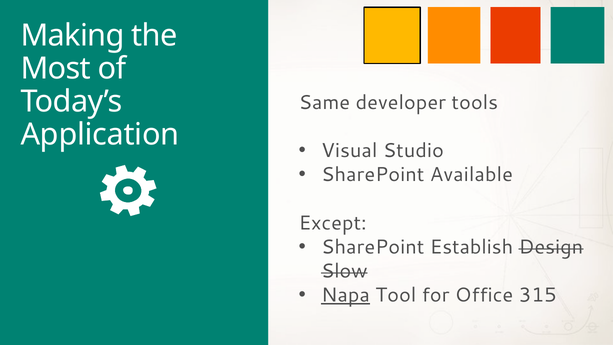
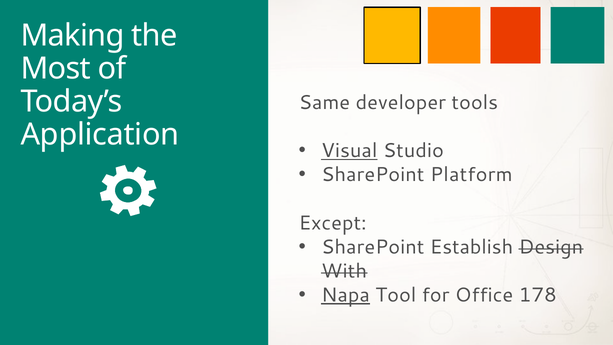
Visual underline: none -> present (349, 151)
Available: Available -> Platform (471, 175)
Slow: Slow -> With (344, 271)
315: 315 -> 178 (538, 295)
